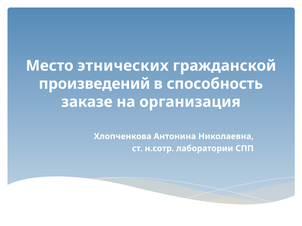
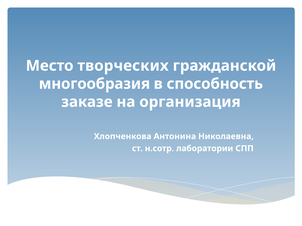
этнических: этнических -> творческих (123, 66)
произведений: произведений -> многообразия (94, 84)
